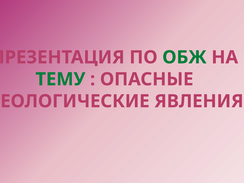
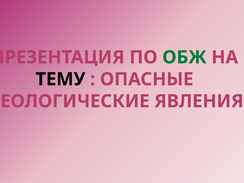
ТЕМУ colour: green -> black (60, 79)
